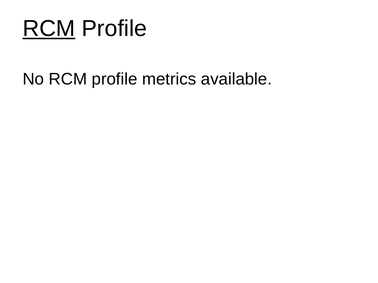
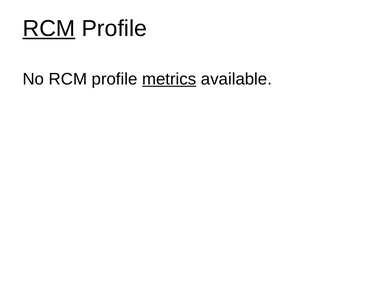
metrics underline: none -> present (169, 79)
